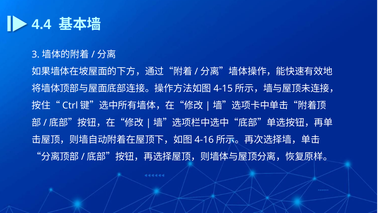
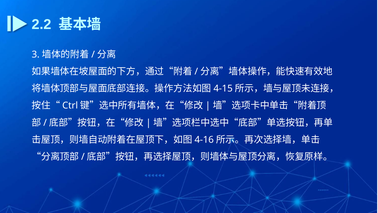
4.4: 4.4 -> 2.2 (41, 24)
